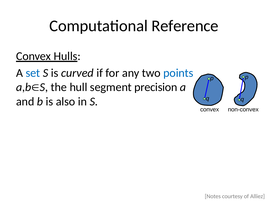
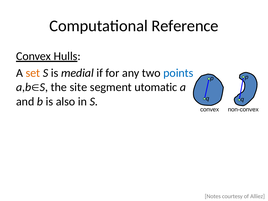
set colour: blue -> orange (33, 73)
curved: curved -> medial (77, 73)
hull: hull -> site (78, 87)
precision: precision -> utomatic (156, 87)
